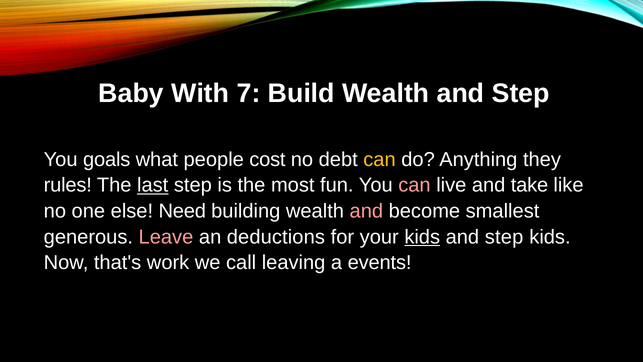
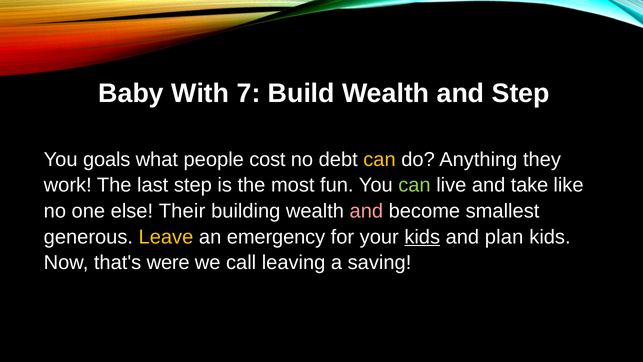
rules: rules -> work (68, 185)
last underline: present -> none (153, 185)
can colour: pink -> light green (414, 185)
Need: Need -> Their (182, 211)
Leave colour: pink -> yellow (166, 237)
deductions: deductions -> emergency (276, 237)
step: step -> plan (504, 237)
work: work -> were (168, 262)
events: events -> saving (380, 262)
